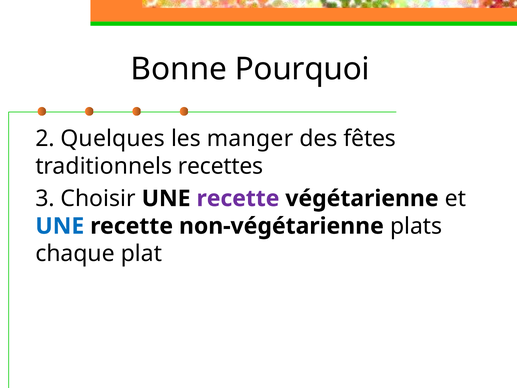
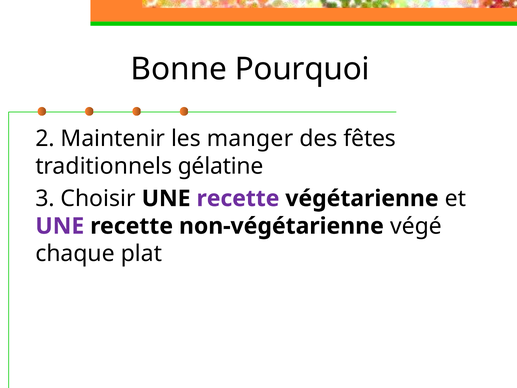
Quelques: Quelques -> Maintenir (113, 139)
recettes: recettes -> gélatine (221, 166)
UNE colour: blue -> purple (60, 226)
plats: plats -> végé (416, 226)
